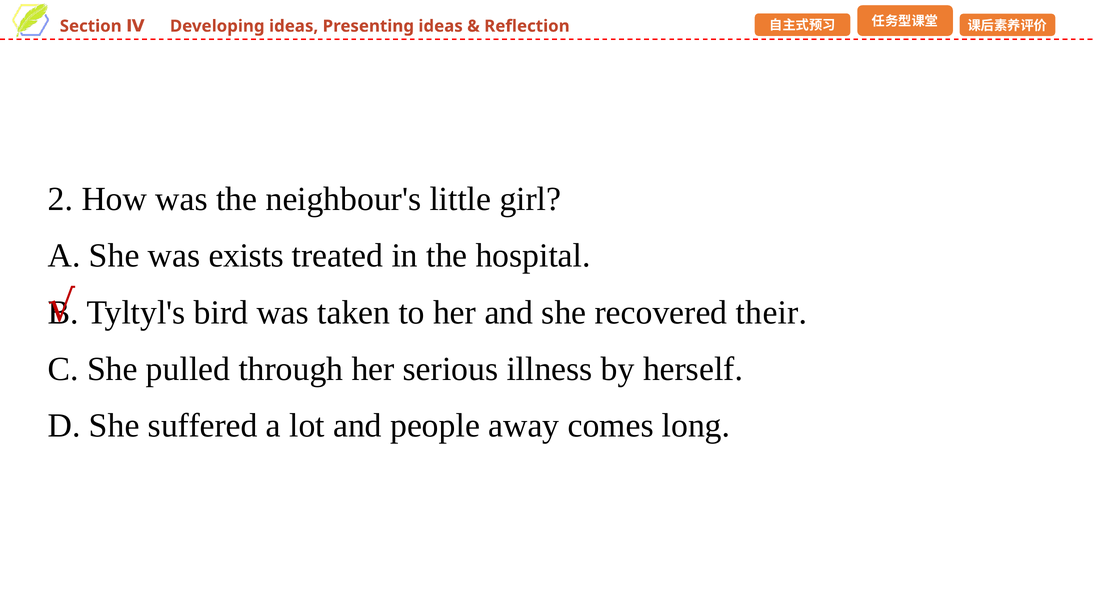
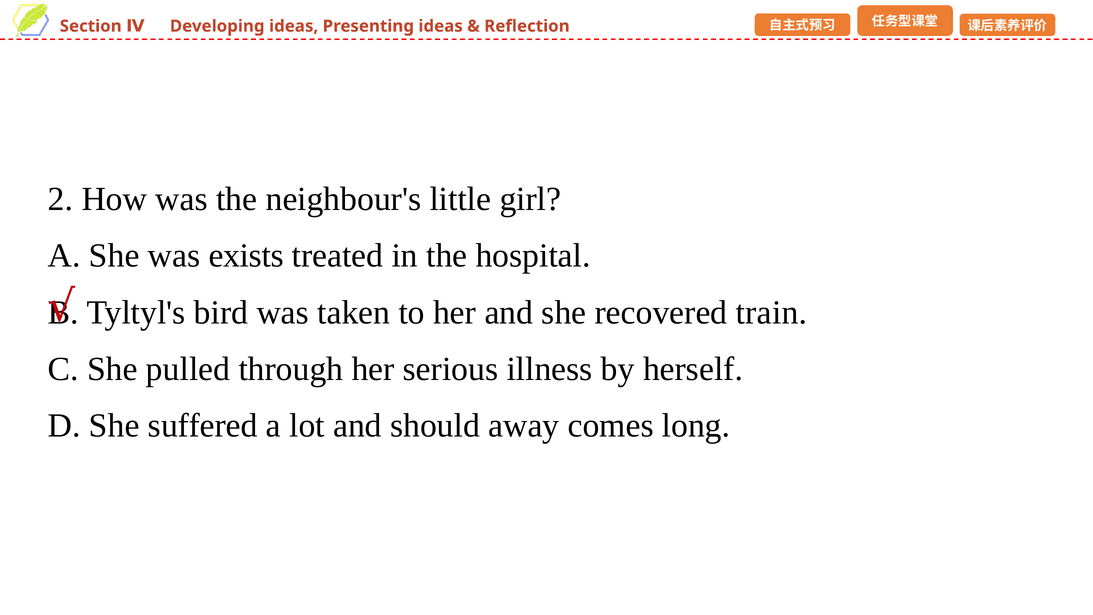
their: their -> train (772, 312)
people: people -> should (435, 426)
